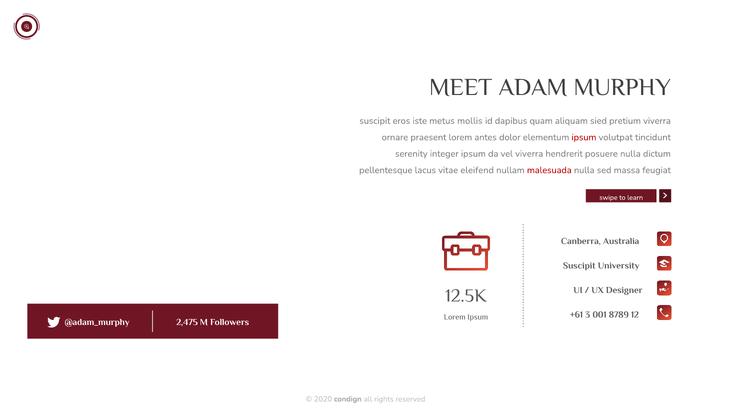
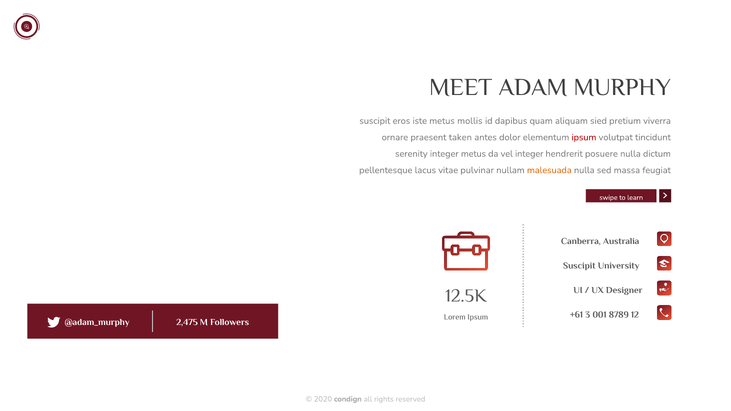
praesent lorem: lorem -> taken (460, 137)
integer ipsum: ipsum -> metus (473, 154)
vel viverra: viverra -> integer (529, 154)
eleifend: eleifend -> pulvinar (477, 170)
malesuada colour: red -> orange (549, 170)
